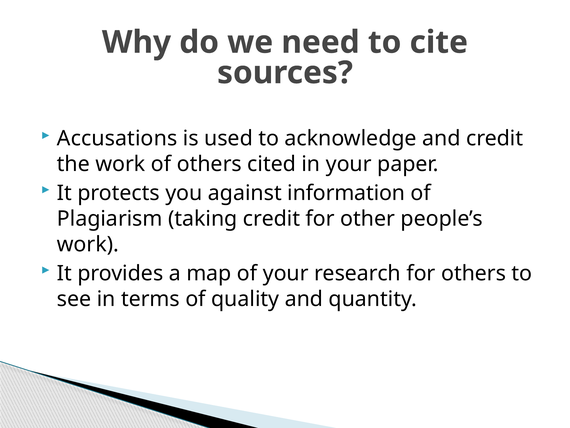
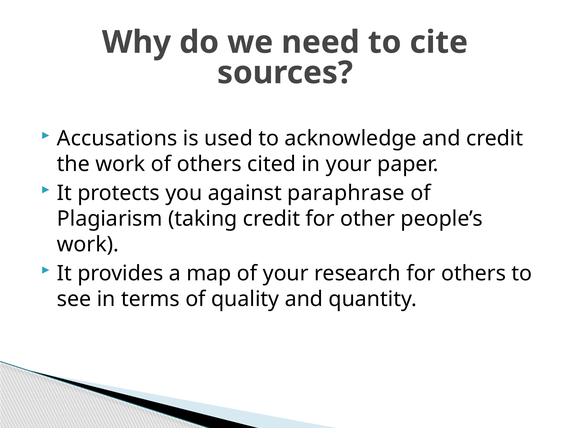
information: information -> paraphrase (346, 193)
